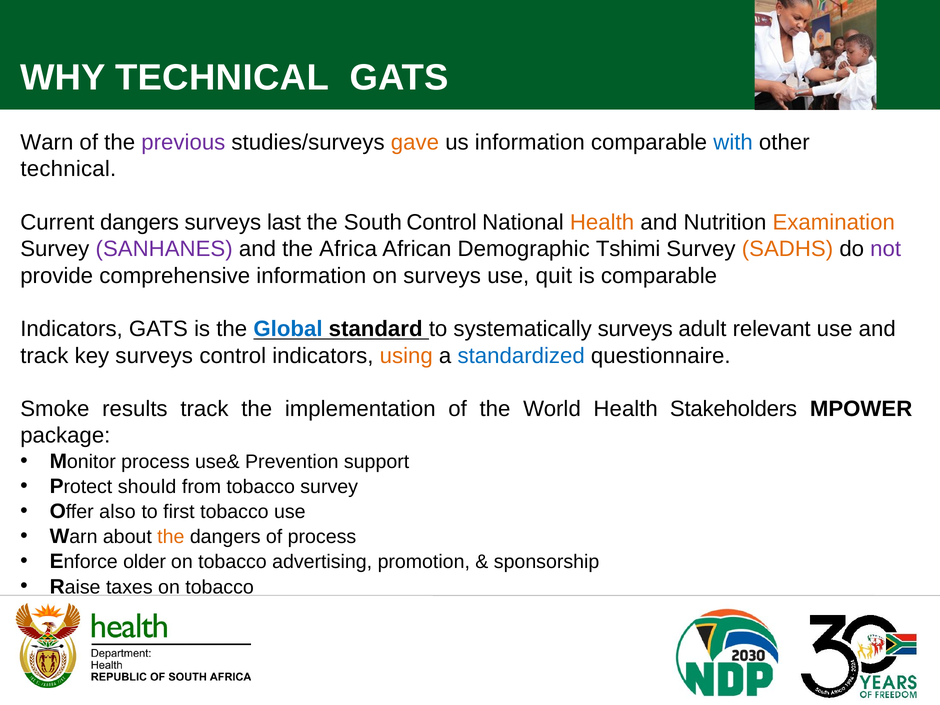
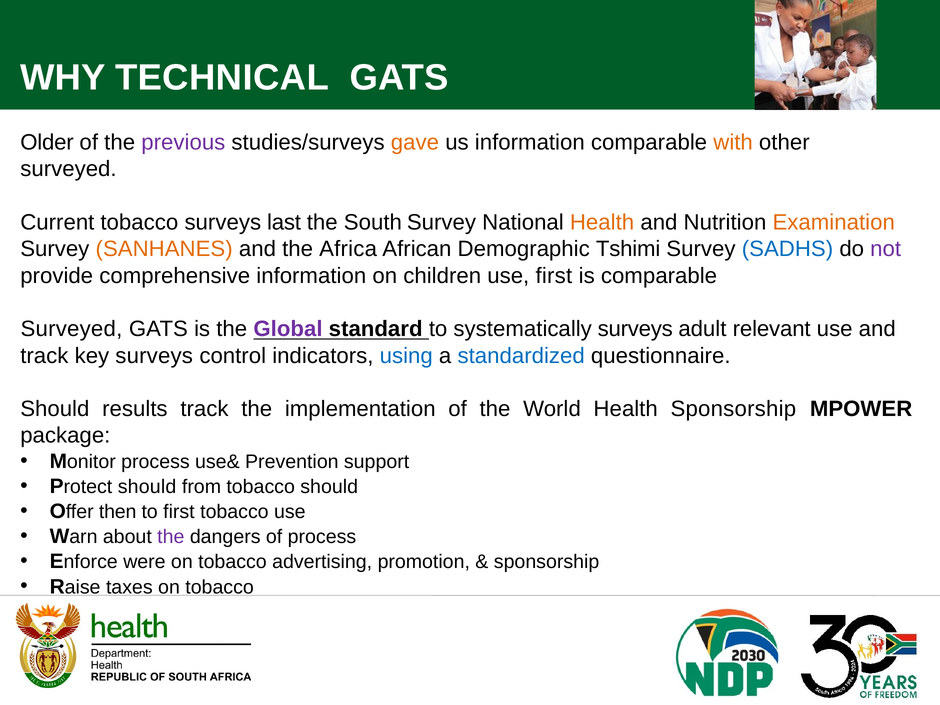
Warn: Warn -> Older (47, 143)
with colour: blue -> orange (733, 143)
technical: technical -> surveyed (68, 169)
Current dangers: dangers -> tobacco (139, 222)
South Control: Control -> Survey (441, 222)
SANHANES colour: purple -> orange (164, 249)
SADHS colour: orange -> blue (787, 249)
on surveys: surveys -> children (442, 276)
use quit: quit -> first (554, 276)
Indicators: Indicators -> Surveyed (71, 329)
Global colour: blue -> purple (288, 329)
using colour: orange -> blue (406, 356)
Smoke: Smoke -> Should (55, 409)
Health Stakeholders: Stakeholders -> Sponsorship (733, 409)
tobacco survey: survey -> should (329, 487)
also: also -> then (118, 512)
the colour: orange -> purple (171, 537)
older: older -> were (144, 562)
